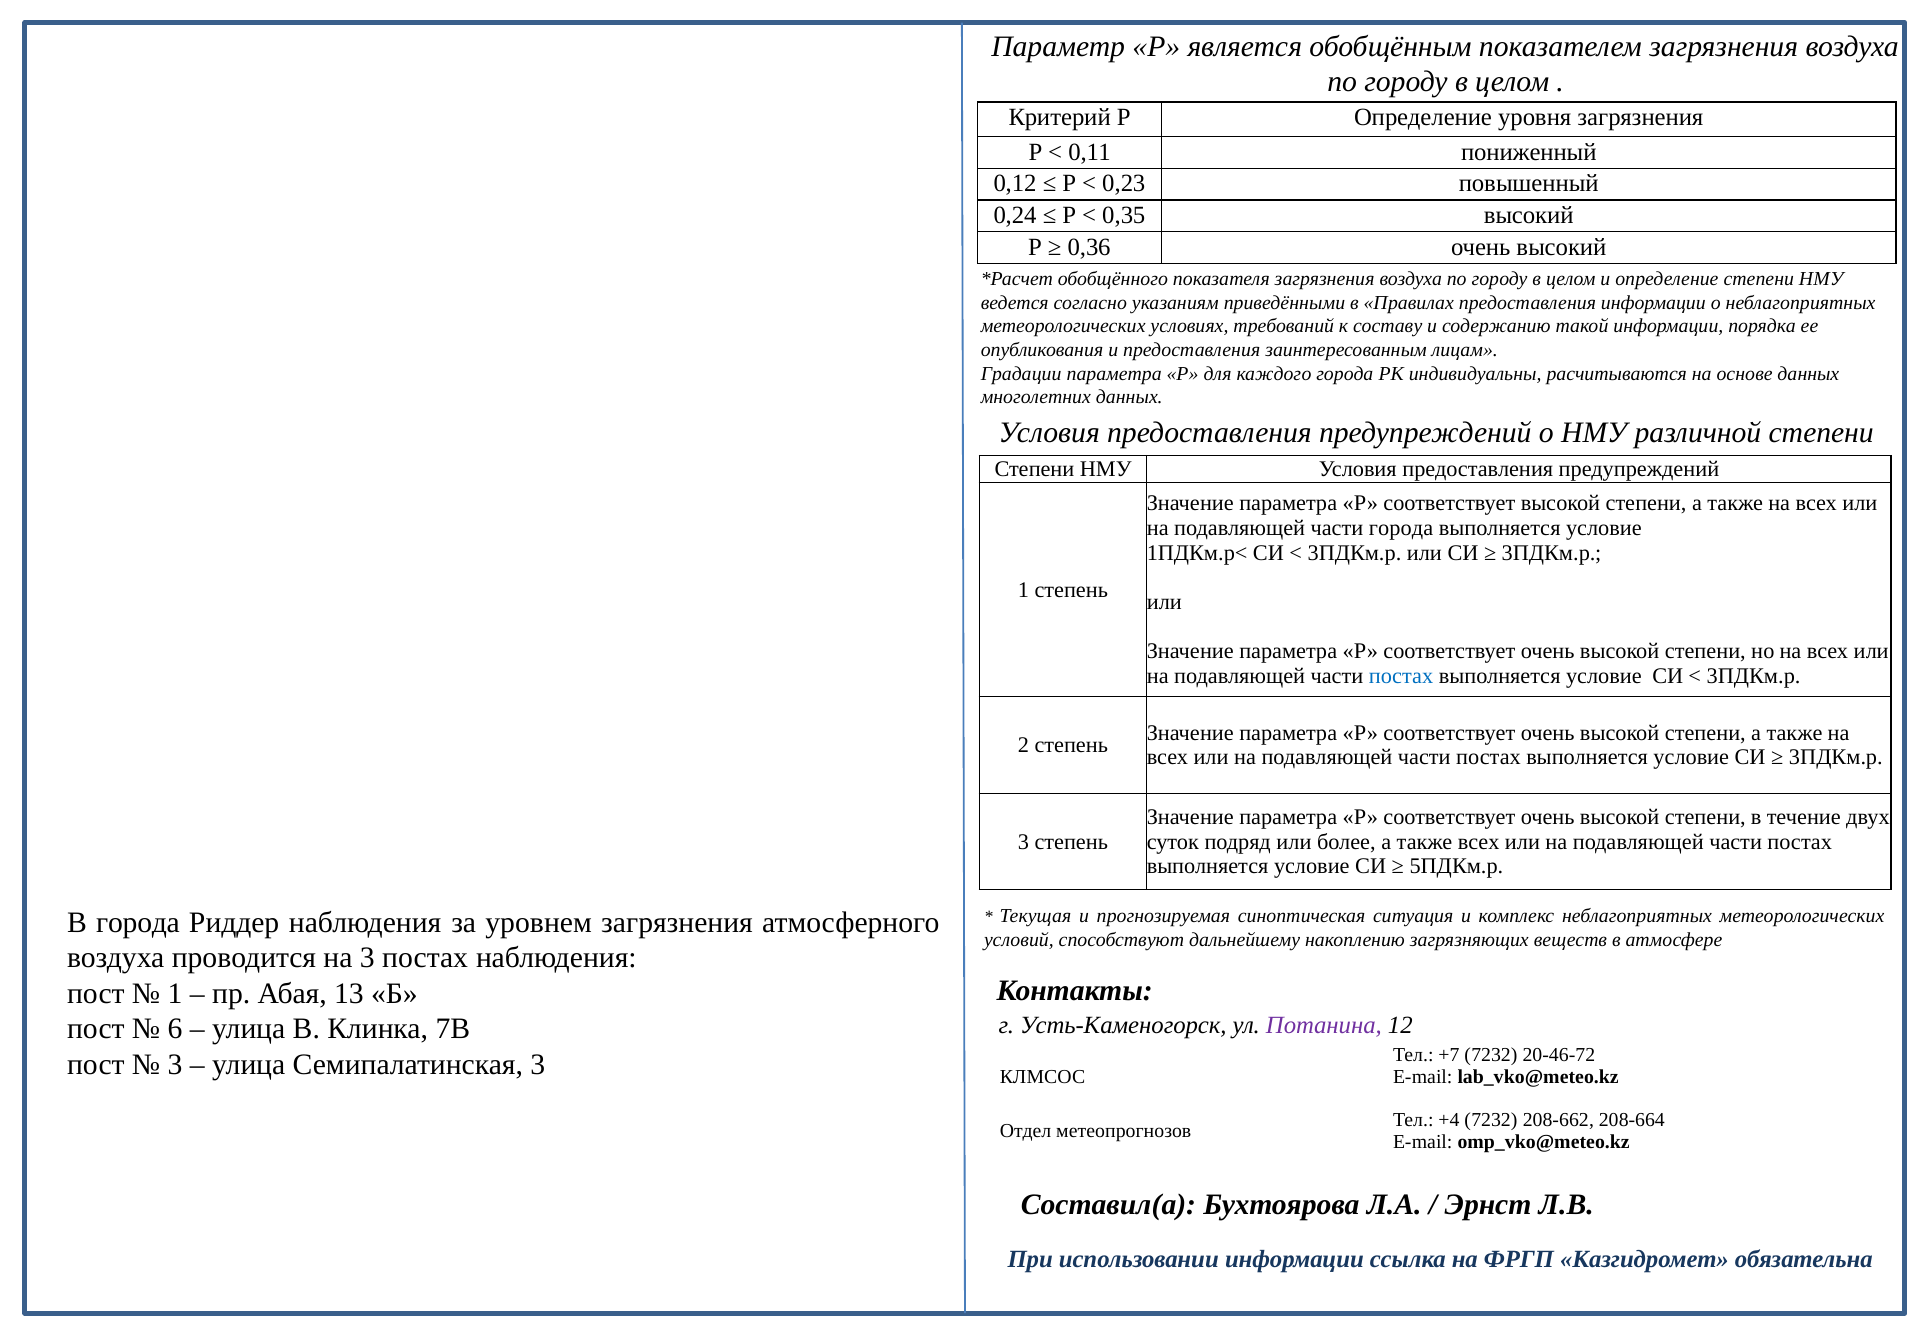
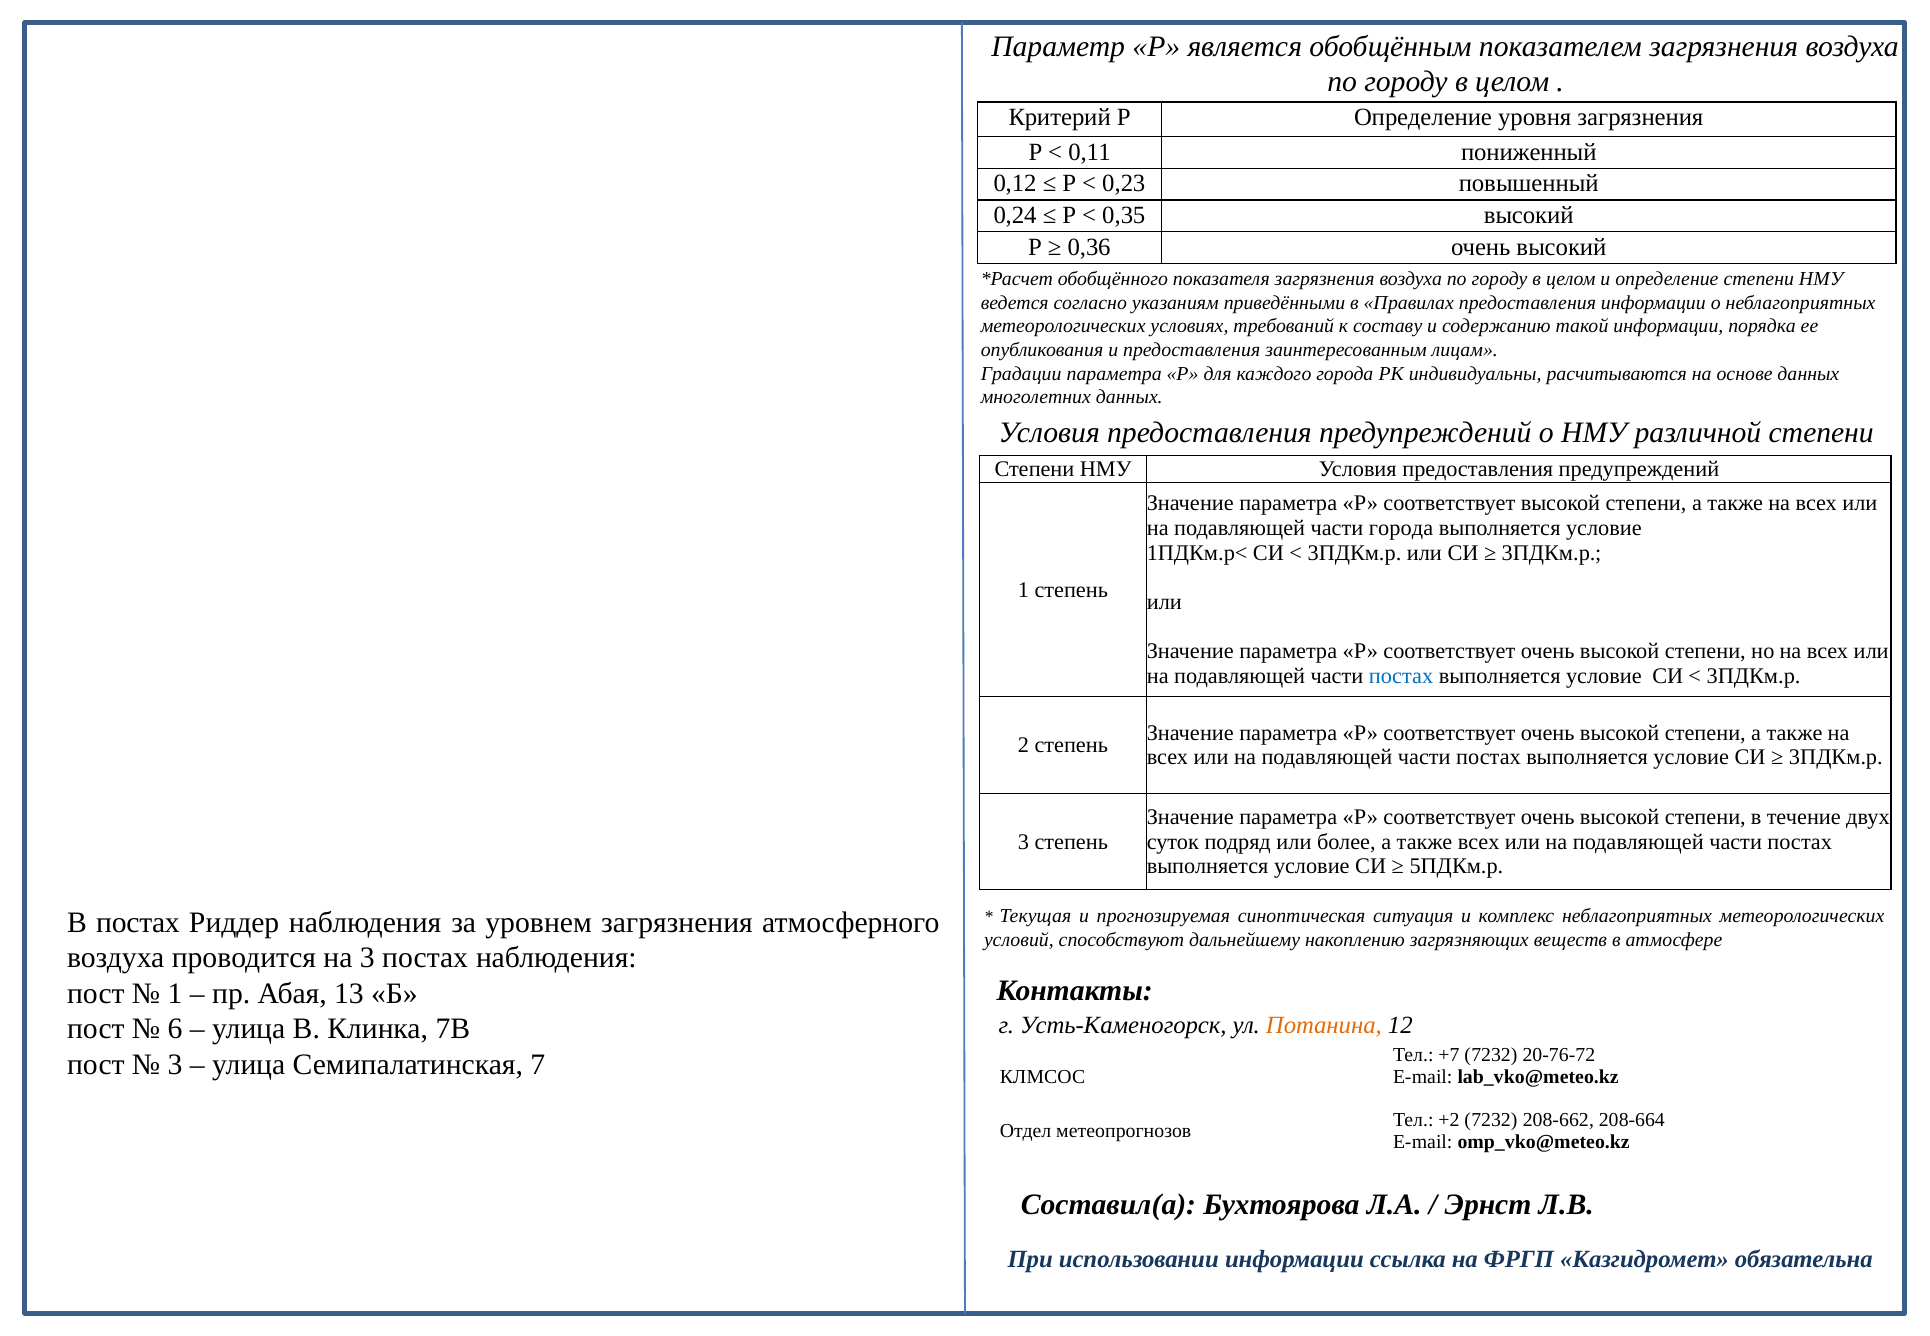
В города: города -> постах (138, 922)
Потанина colour: purple -> orange (1324, 1026)
20-46-72: 20-46-72 -> 20-76-72 (1559, 1055)
Семипалатинская 3: 3 -> 7 (538, 1065)
+4: +4 -> +2 (1449, 1120)
